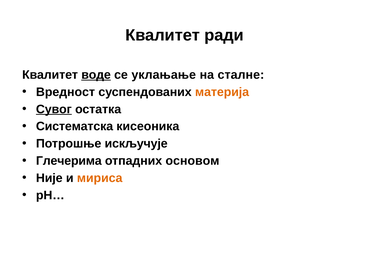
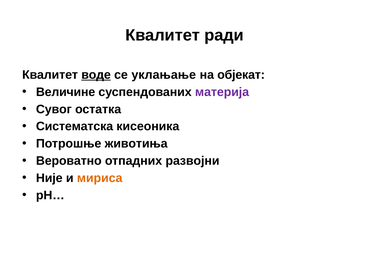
сталне: сталне -> објекат (241, 75)
Вредност: Вредност -> Величине (66, 92)
материја colour: orange -> purple (222, 92)
Сувог underline: present -> none (54, 109)
искључује: искључује -> животиња (136, 144)
Глечерима: Глечерима -> Вероватно (69, 161)
основом: основом -> развојни (192, 161)
